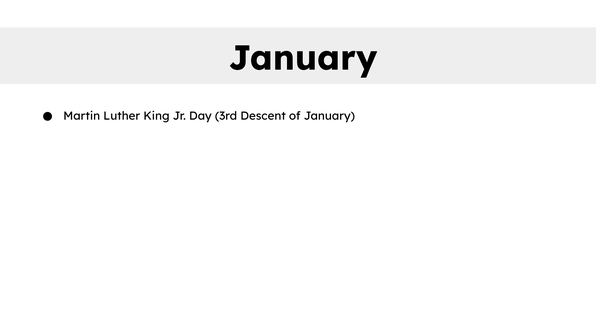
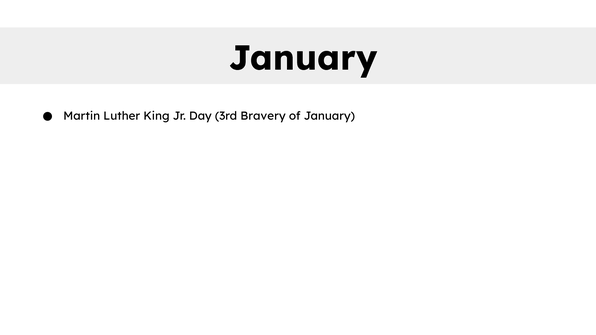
Descent: Descent -> Bravery (263, 116)
